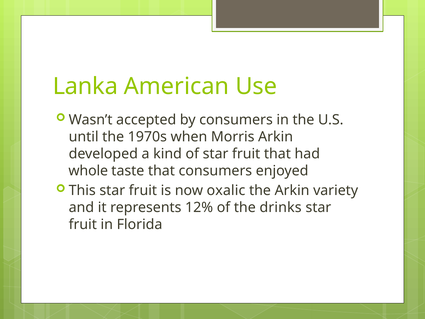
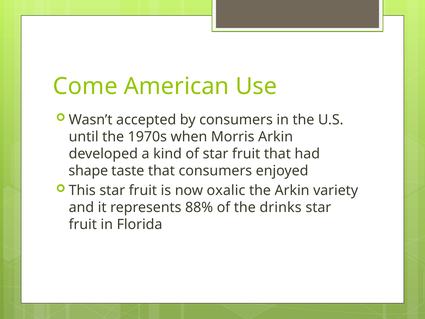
Lanka: Lanka -> Come (85, 86)
whole: whole -> shape (88, 171)
12%: 12% -> 88% (199, 207)
